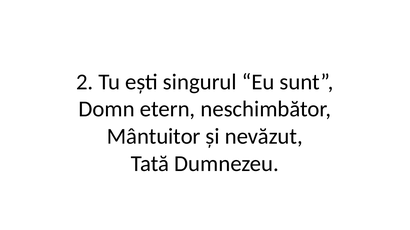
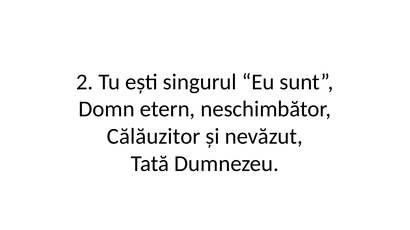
Mântuitor: Mântuitor -> Călăuzitor (154, 137)
